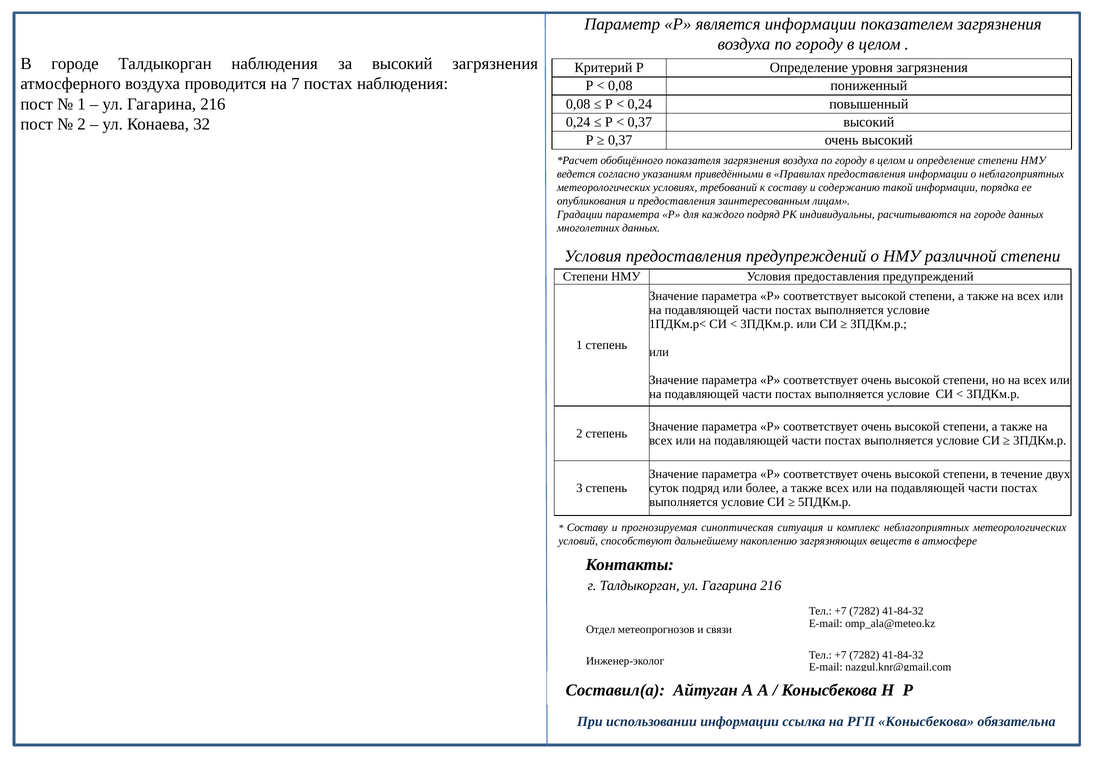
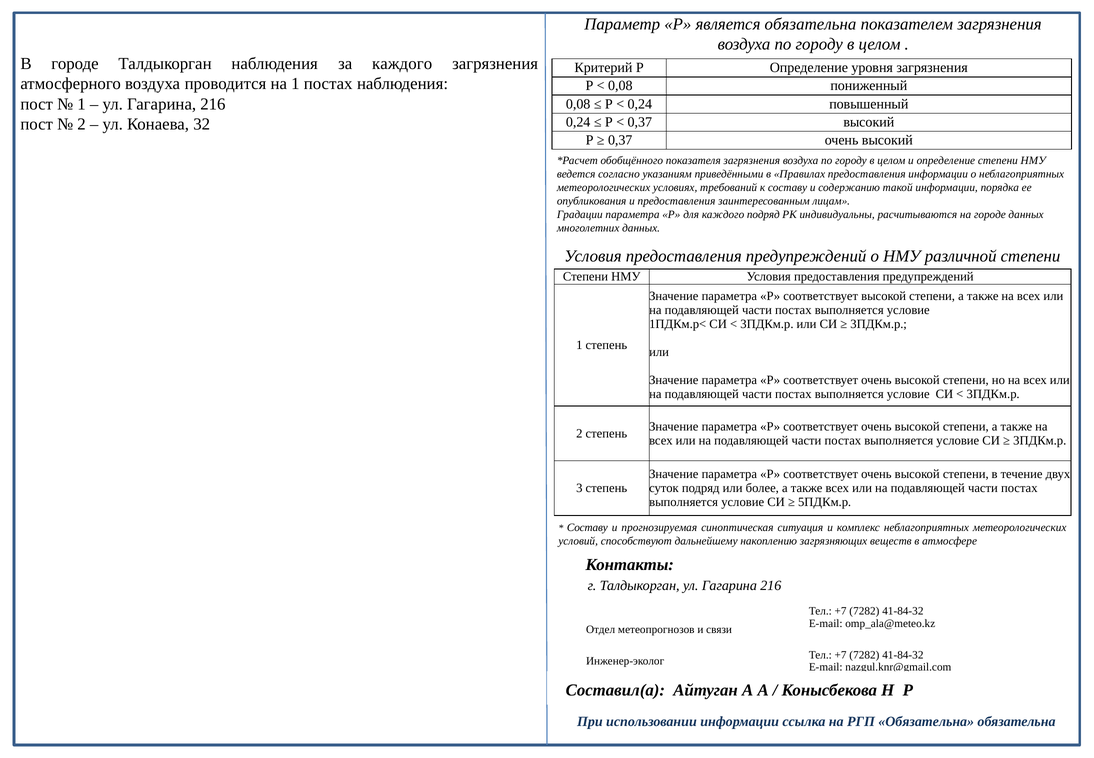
является информации: информации -> обязательна (810, 24)
за высокий: высокий -> каждого (402, 64)
на 7: 7 -> 1 (295, 84)
РГП Конысбекова: Конысбекова -> Обязательна (926, 721)
